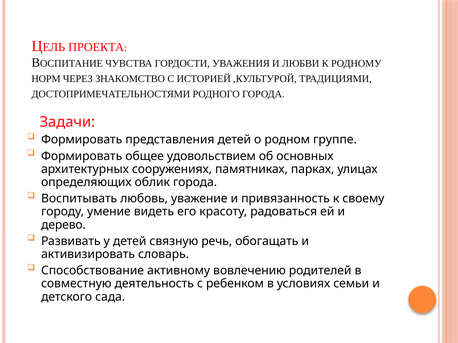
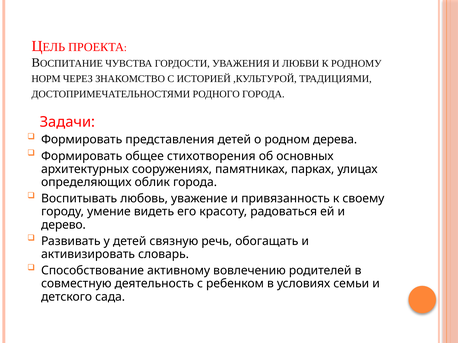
группе: группе -> дерева (335, 140)
удовольствием: удовольствием -> стихотворения (211, 156)
